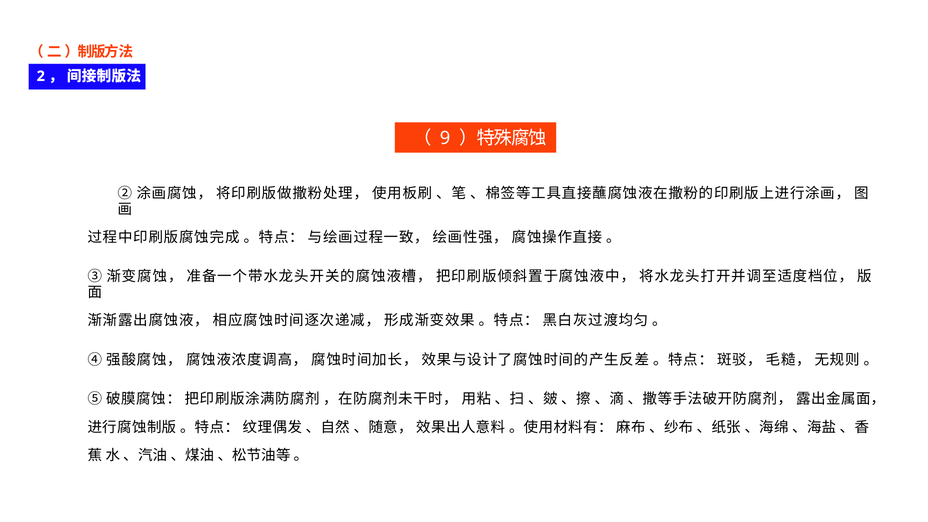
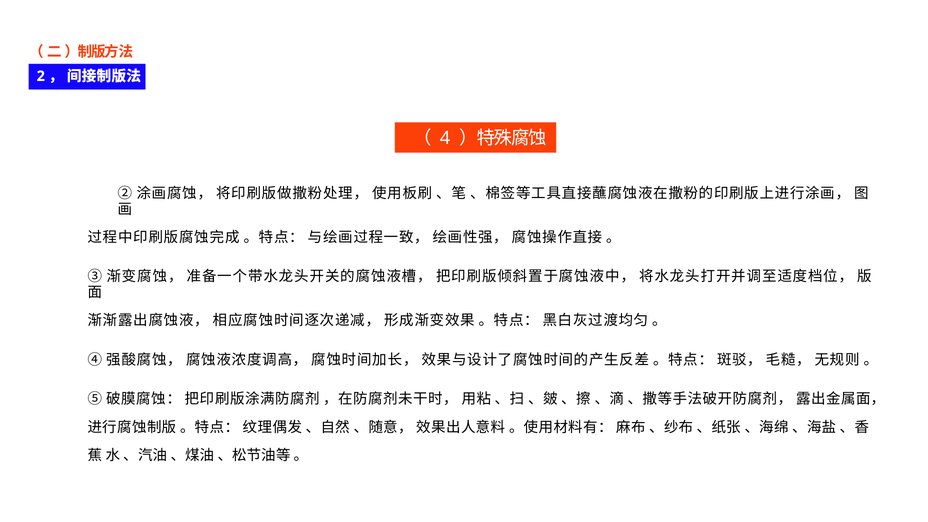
9: 9 -> 4 (445, 138)
